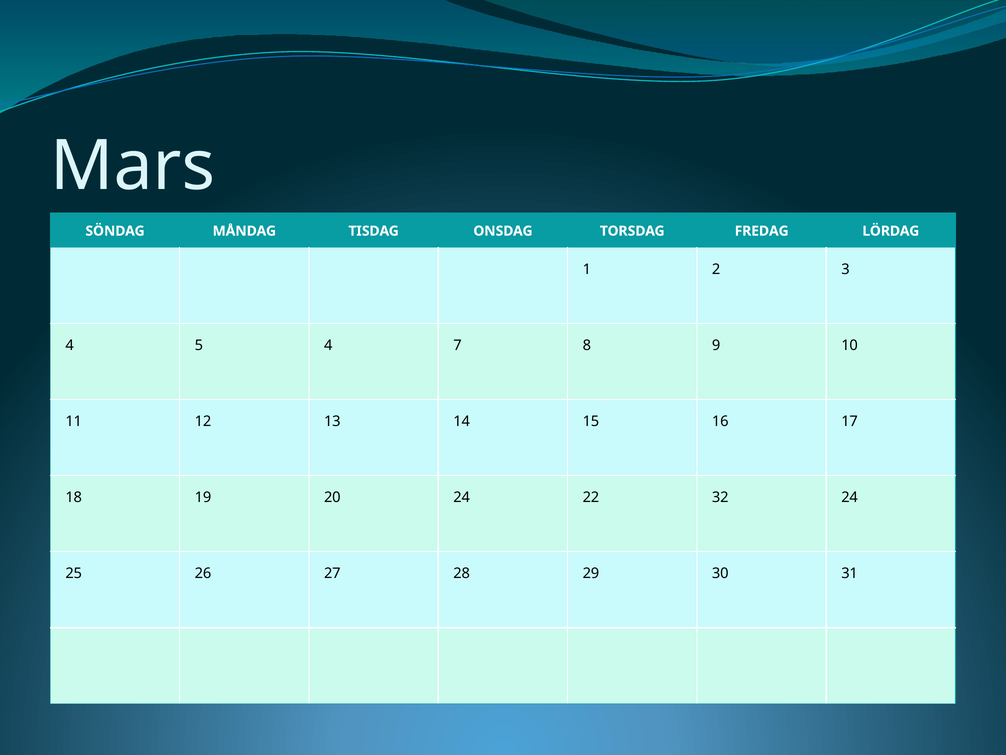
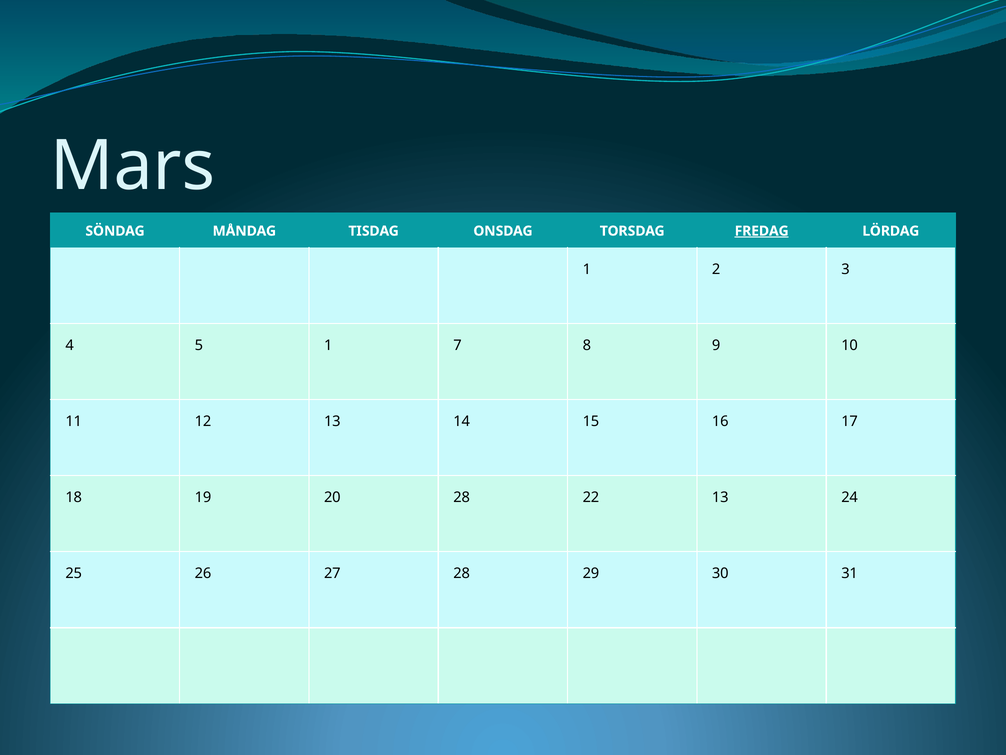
FREDAG underline: none -> present (762, 231)
5 4: 4 -> 1 (328, 345)
20 24: 24 -> 28 (462, 497)
22 32: 32 -> 13 (720, 497)
